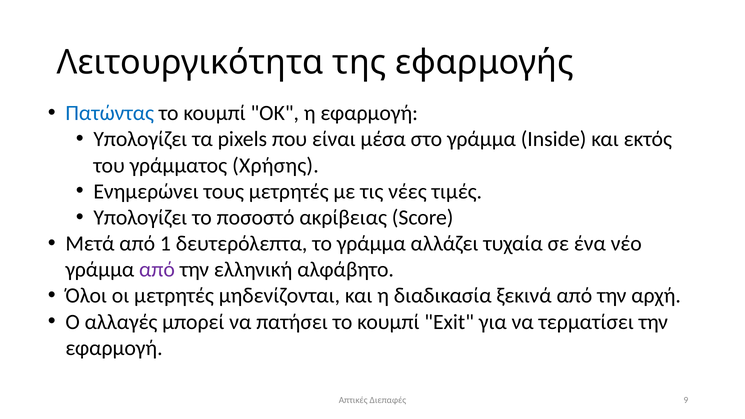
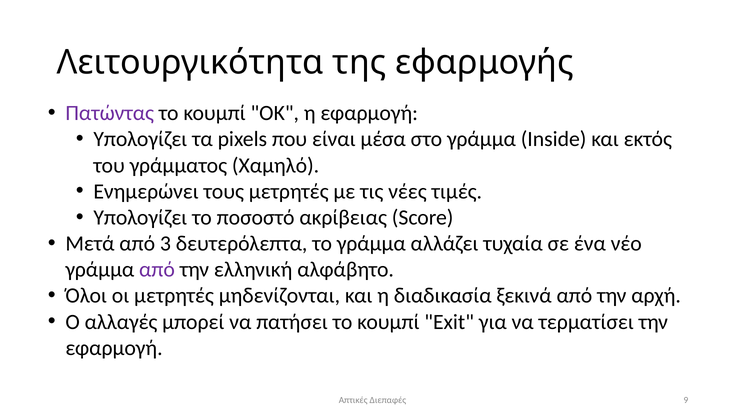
Πατώντας colour: blue -> purple (110, 113)
Χρήσης: Χρήσης -> Χαμηλό (276, 165)
1: 1 -> 3 (165, 244)
